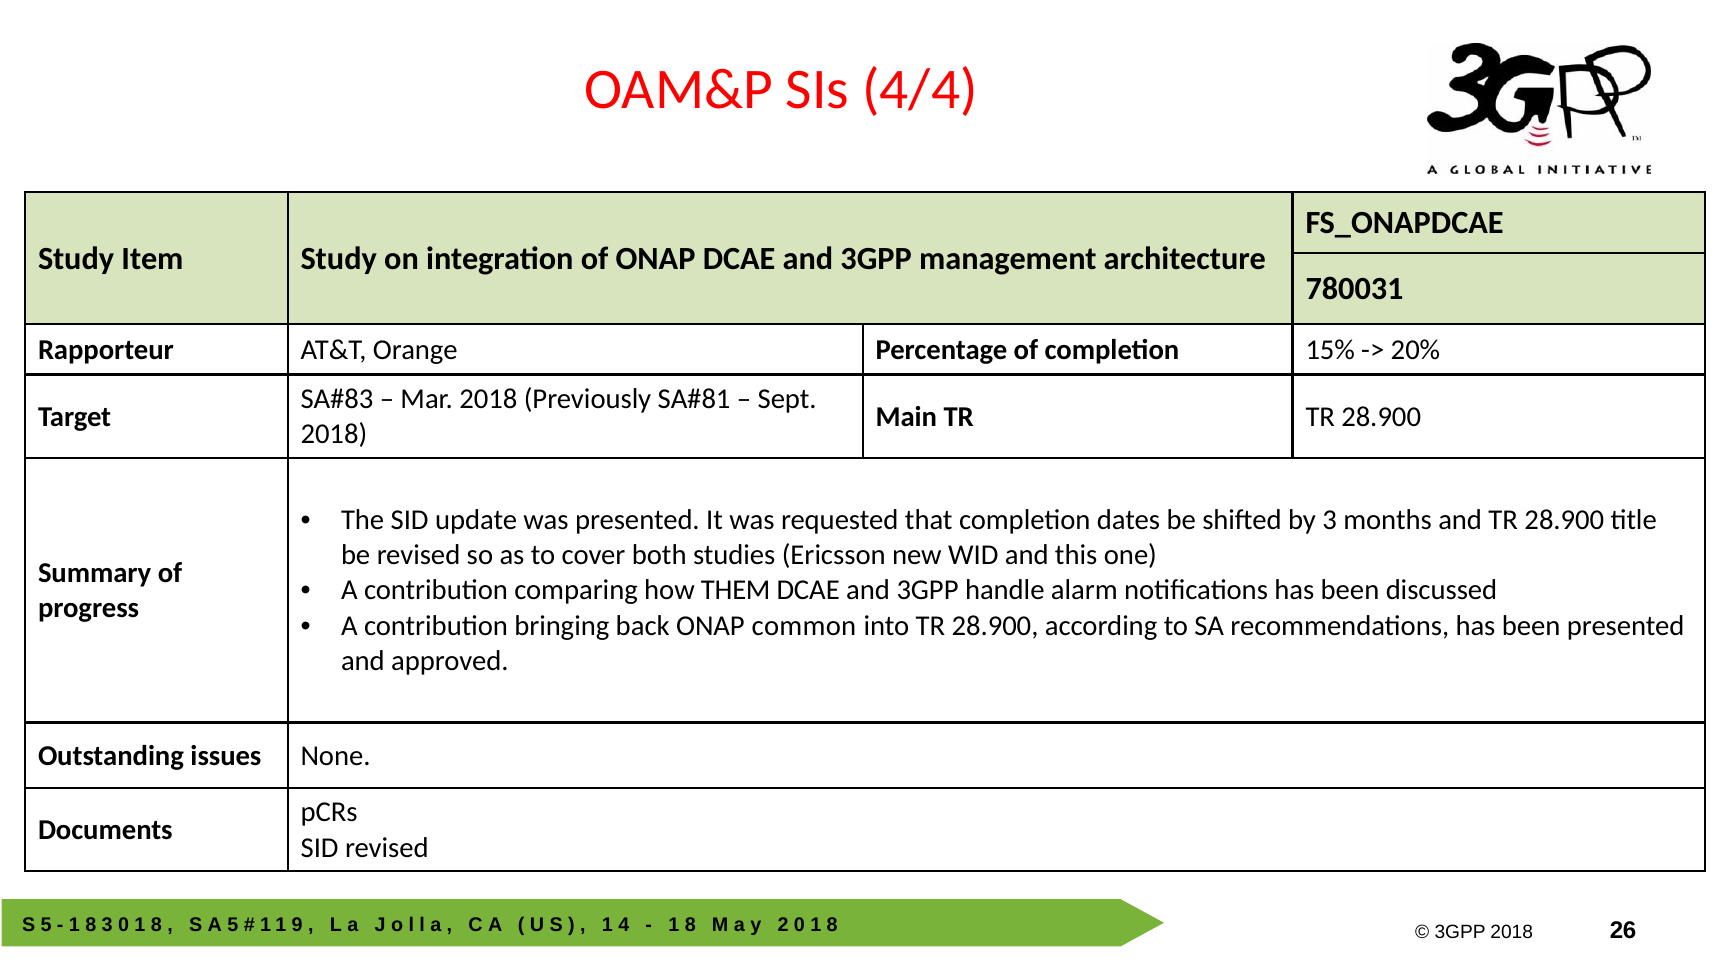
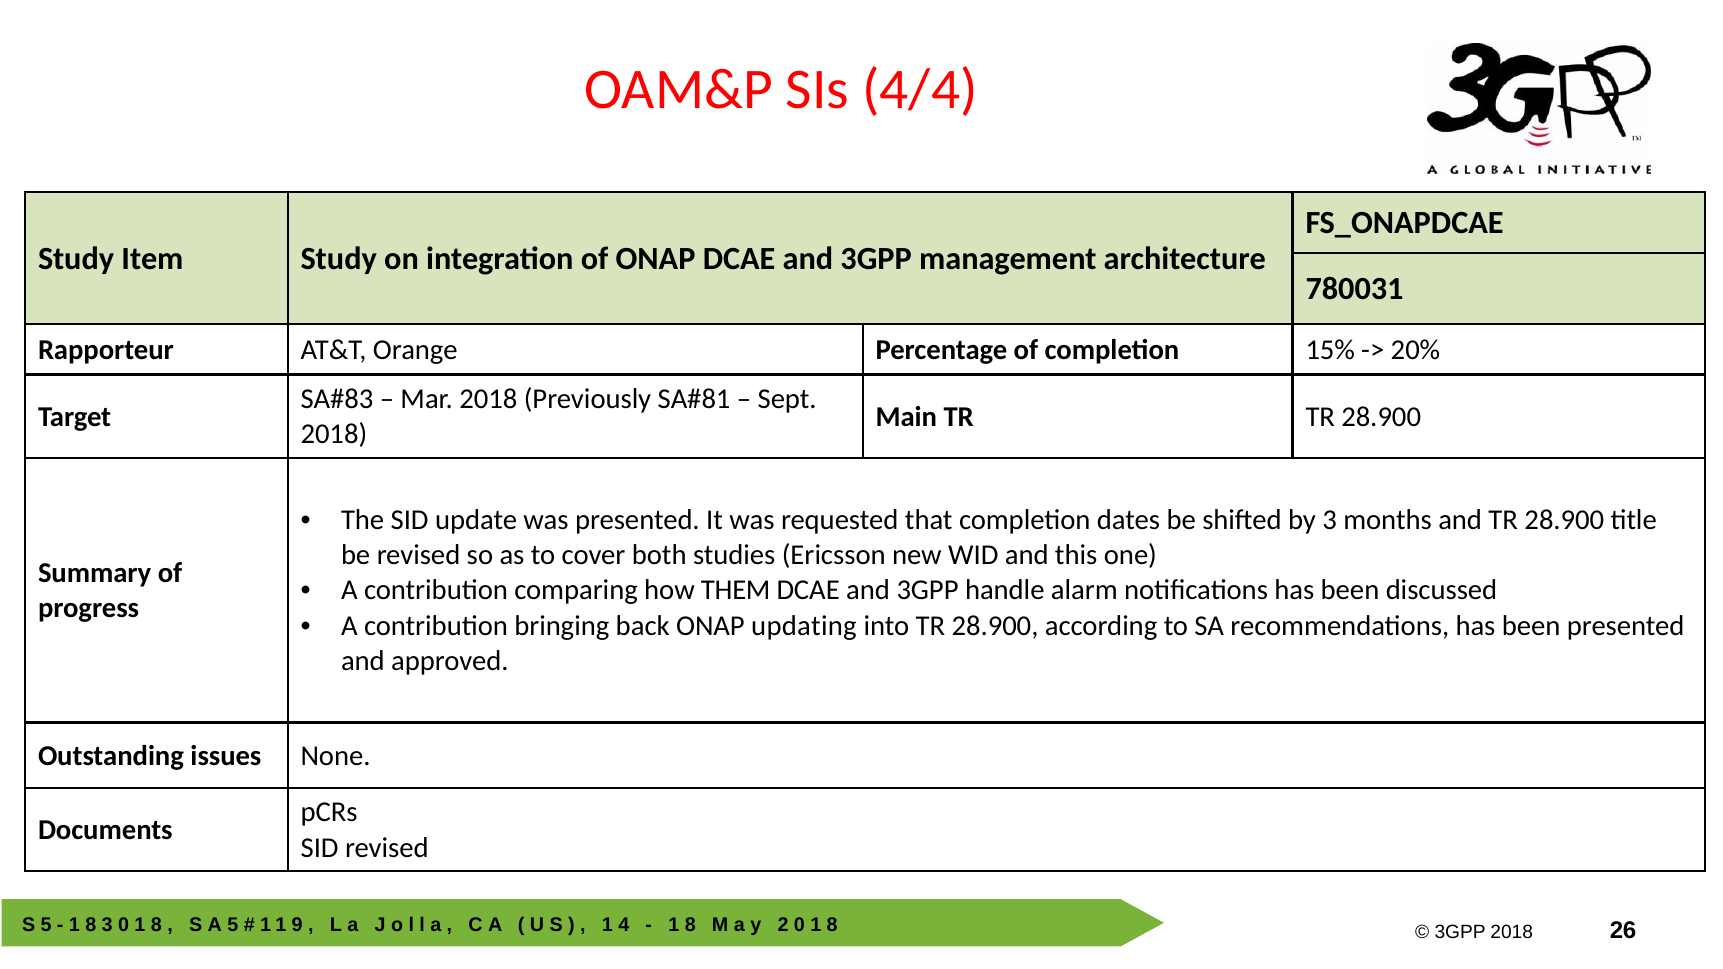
common: common -> updating (804, 626)
